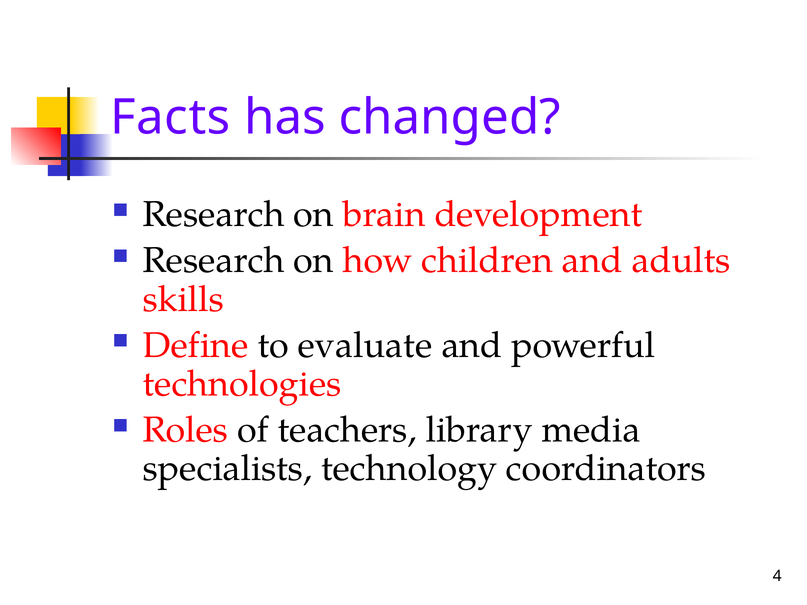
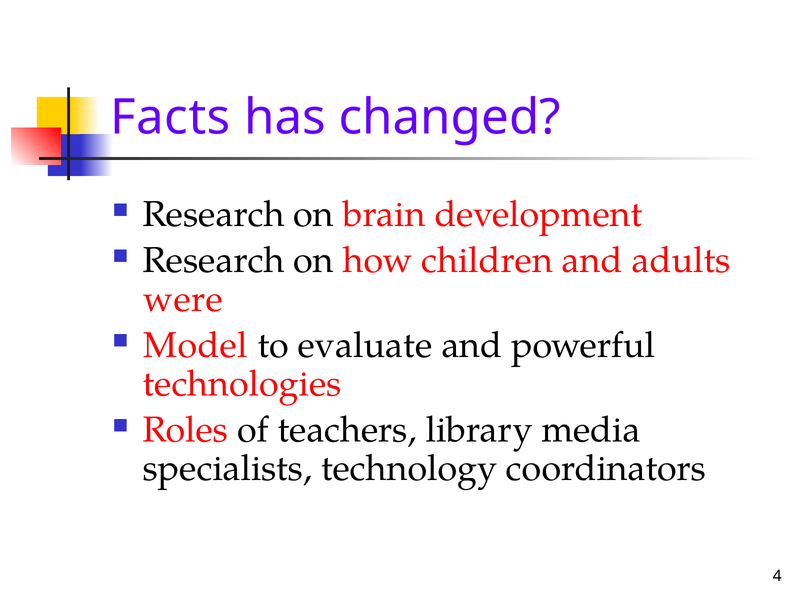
skills: skills -> were (183, 299)
Define: Define -> Model (196, 345)
